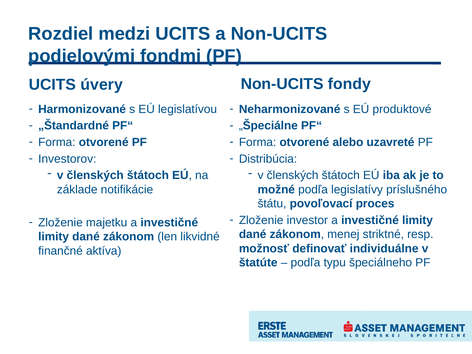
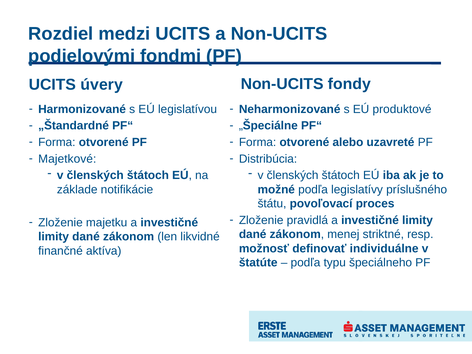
Investorov: Investorov -> Majetkové (67, 159)
investor: investor -> pravidlá (307, 220)
